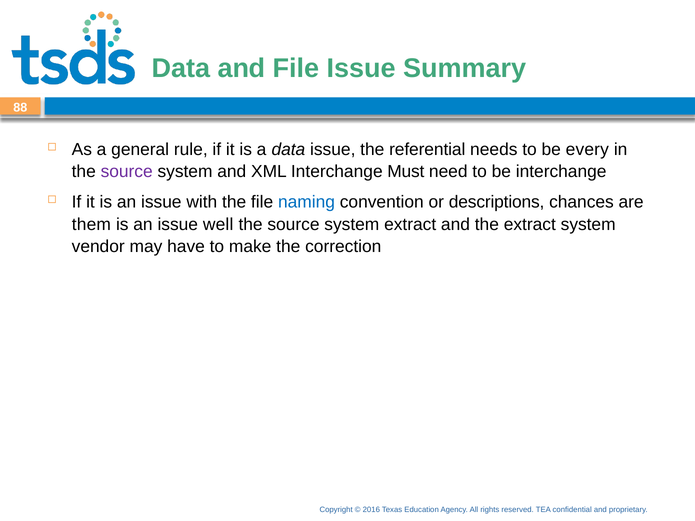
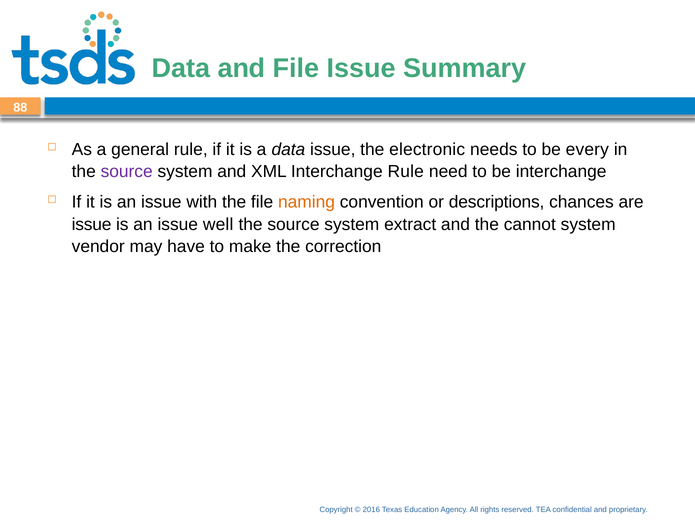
referential: referential -> electronic (427, 149)
Interchange Must: Must -> Rule (406, 172)
naming colour: blue -> orange (306, 202)
them: them -> issue (92, 224)
the extract: extract -> cannot (530, 224)
